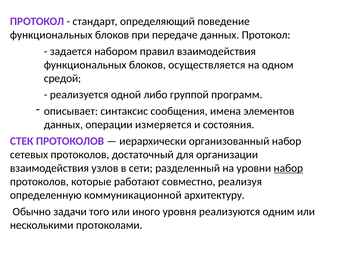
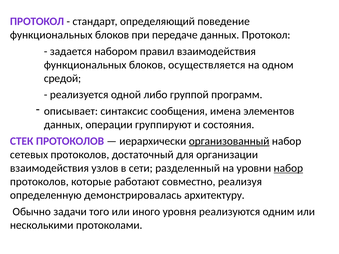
измеряется: измеряется -> группируют (163, 125)
организованный underline: none -> present (229, 141)
коммуникационной: коммуникационной -> демонстрировалась (133, 195)
